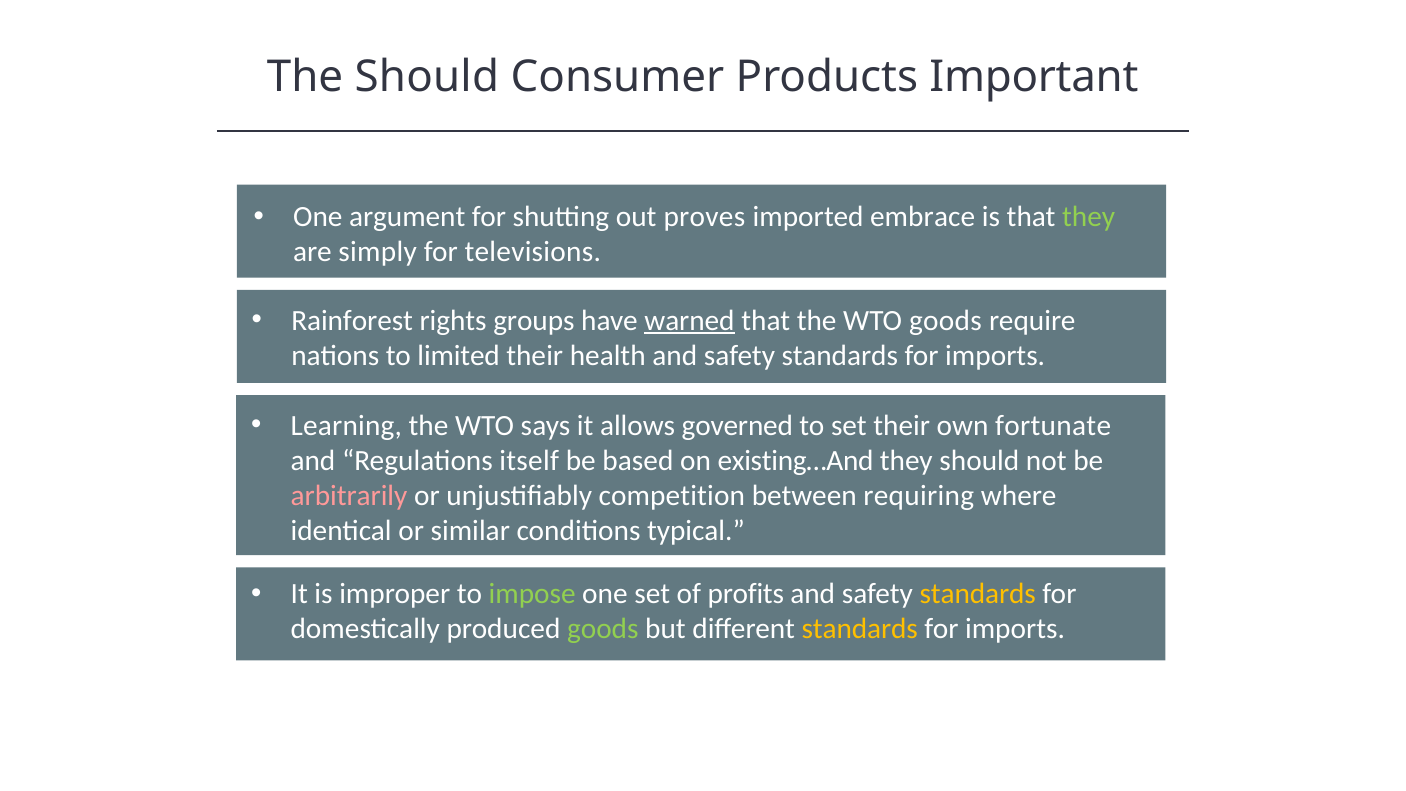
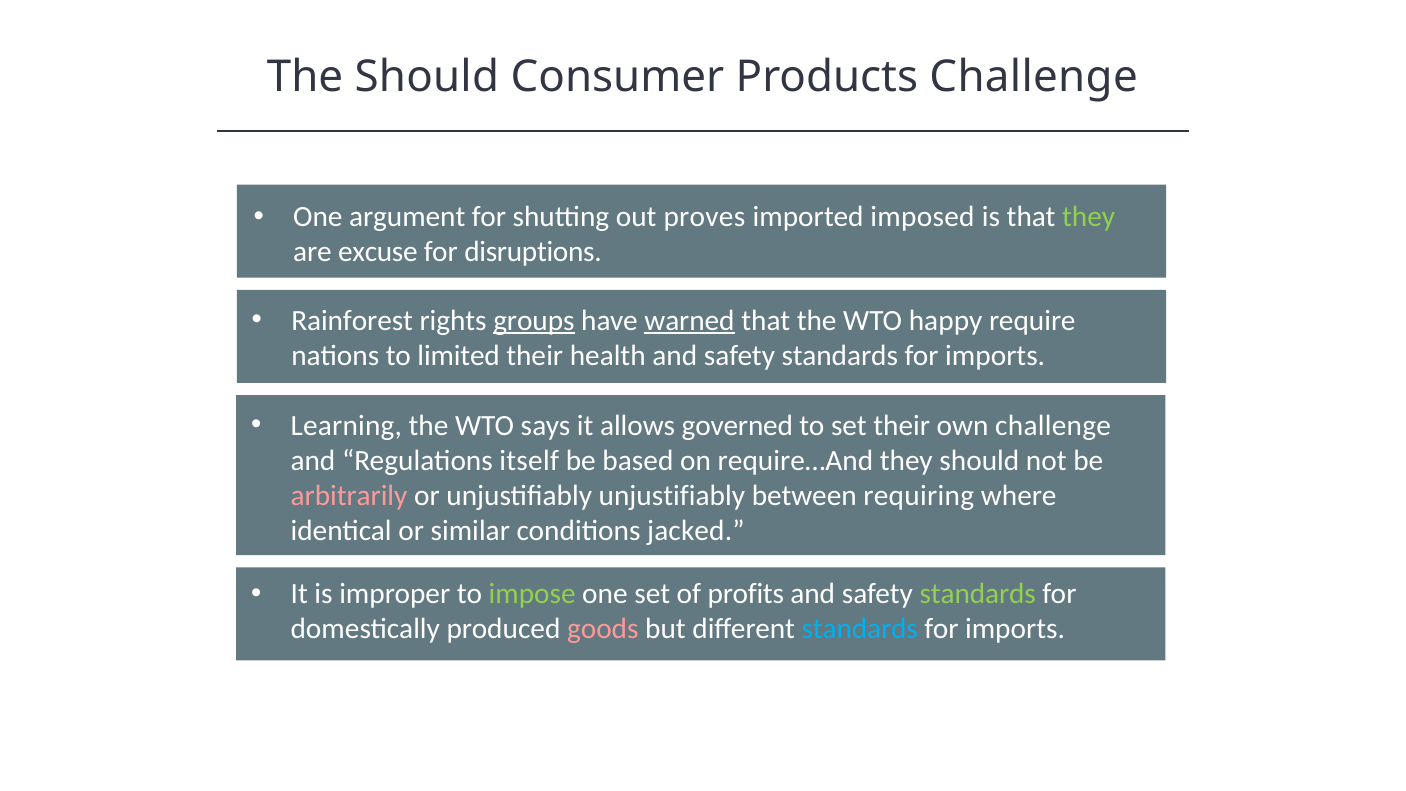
Products Important: Important -> Challenge (1034, 77)
embrace: embrace -> imposed (923, 217)
simply: simply -> excuse (378, 252)
televisions: televisions -> disruptions (533, 252)
groups underline: none -> present (534, 320)
WTO goods: goods -> happy (946, 320)
own fortunate: fortunate -> challenge (1053, 426)
existing…And: existing…And -> require…And (795, 461)
unjustifiably competition: competition -> unjustifiably (672, 496)
typical: typical -> jacked (696, 531)
standards colour: yellow -> light green (978, 594)
goods colour: light green -> pink (603, 629)
standards colour: yellow -> light blue (860, 629)
